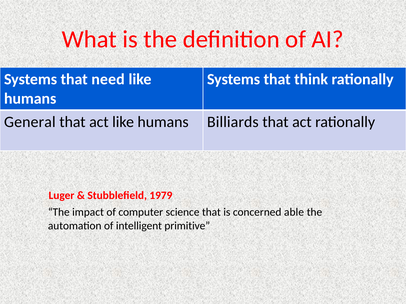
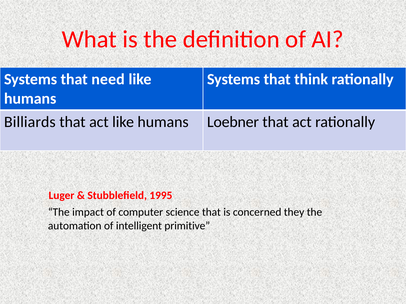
General: General -> Billiards (30, 122)
Billiards: Billiards -> Loebner (233, 122)
1979: 1979 -> 1995 (161, 196)
able: able -> they (294, 213)
